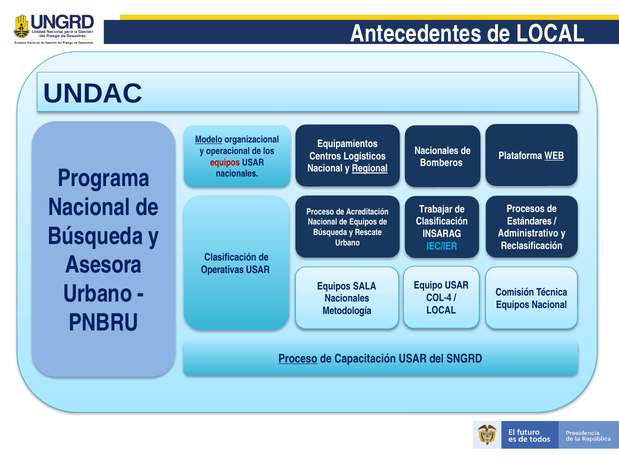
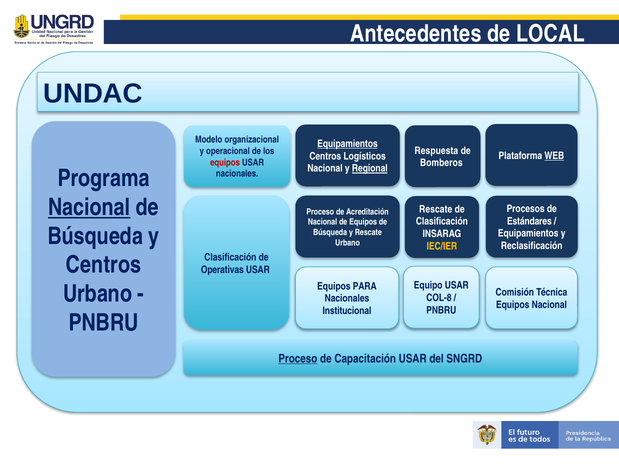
Modelo underline: present -> none (209, 140)
Equipamientos underline: none -> present (348, 144)
Nacionales: Nacionales -> Respuesta (436, 151)
Nacional underline: none -> present (89, 207)
Trabajar: Trabajar -> Rescate (436, 209)
Administrativo: Administrativo -> Equipamientos (528, 234)
IEC/IER colour: light blue -> yellow (442, 246)
Asesora: Asesora -> Centros (104, 265)
SALA: SALA -> PARA (365, 286)
COL-4: COL-4 -> COL-8 (439, 298)
LOCAL: LOCAL -> PNBRU (441, 310)
Metodología: Metodología -> Institucional (347, 311)
